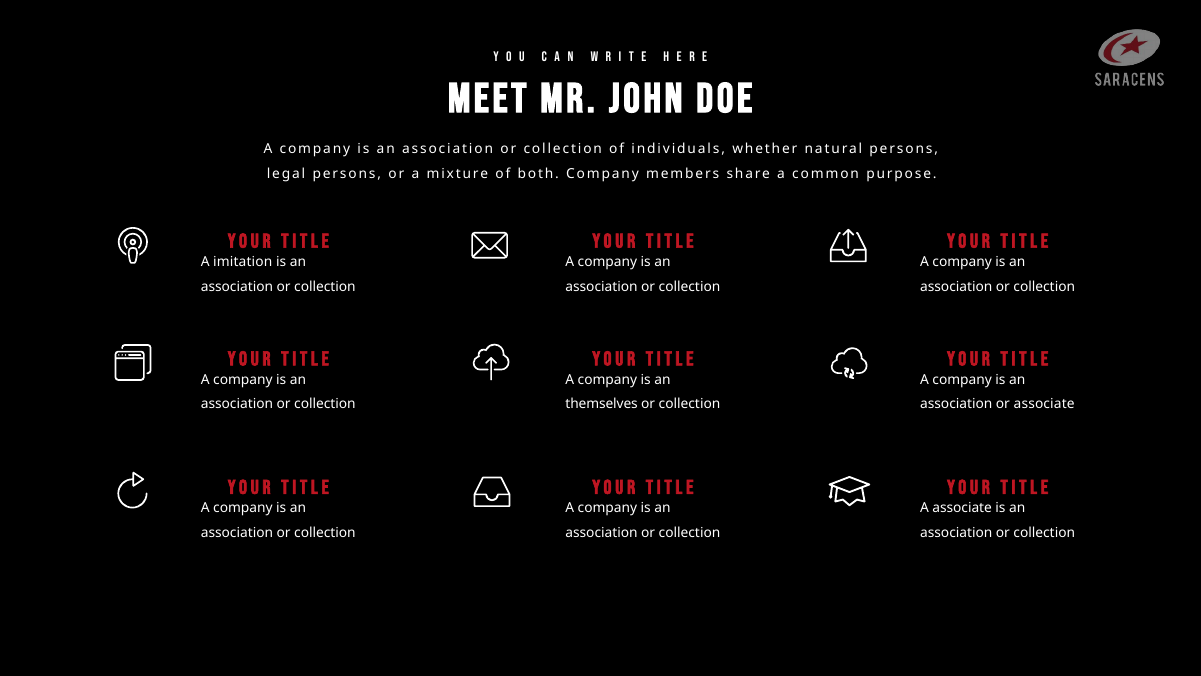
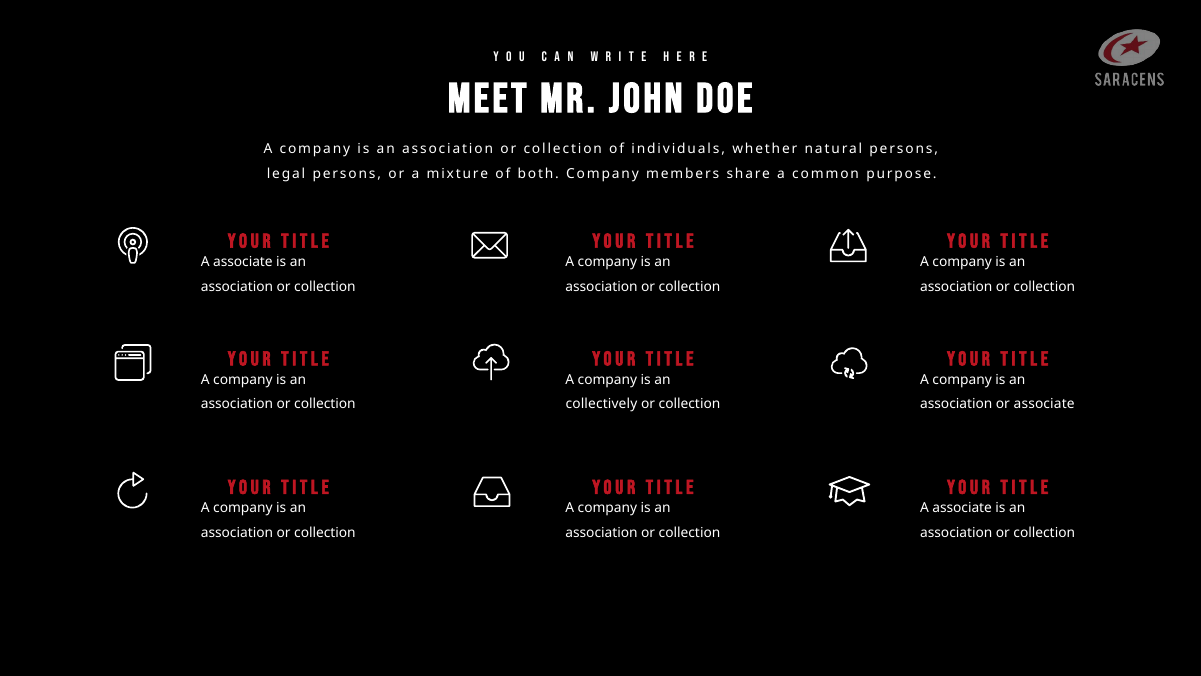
imitation: imitation -> associate (243, 262)
themselves: themselves -> collectively (601, 404)
